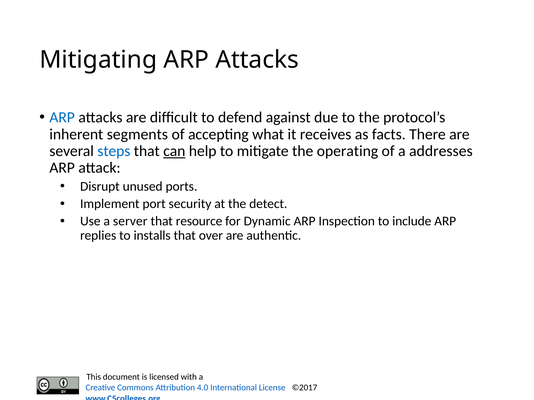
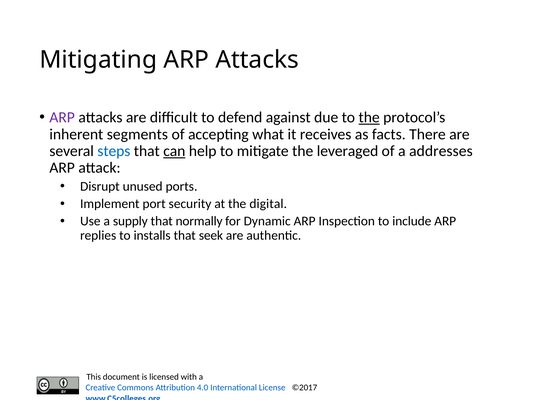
ARP colour: blue -> purple (62, 118)
the underline: none -> present (369, 118)
operating: operating -> leveraged (348, 151)
detect: detect -> digital (268, 204)
server: server -> supply (130, 221)
resource: resource -> normally (199, 221)
over: over -> seek (211, 236)
